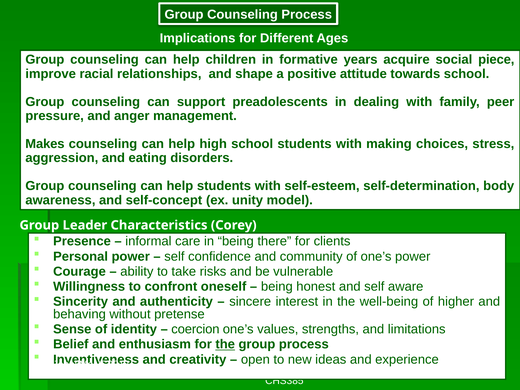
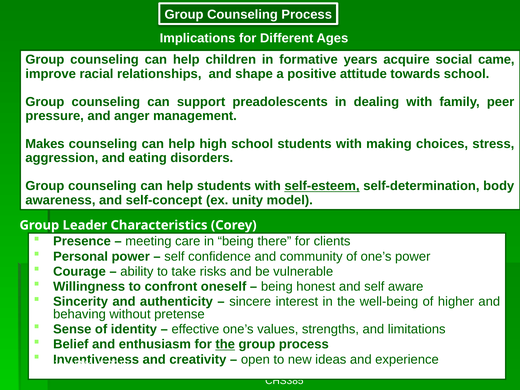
piece: piece -> came (496, 60)
self-esteem underline: none -> present (322, 186)
informal: informal -> meeting (148, 241)
coercion: coercion -> effective (195, 329)
